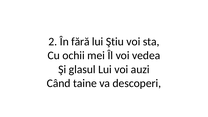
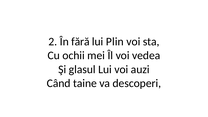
Ştiu: Ştiu -> Plin (115, 42)
